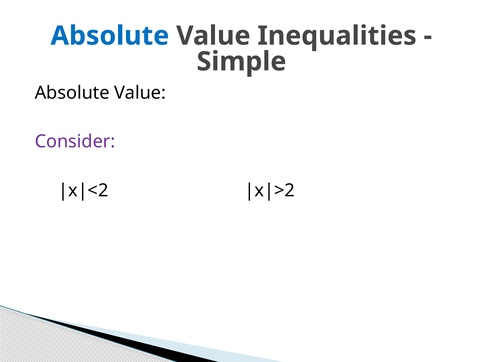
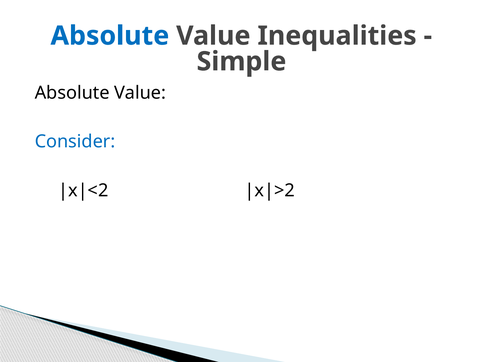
Consider colour: purple -> blue (75, 142)
